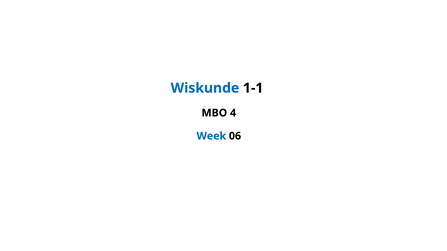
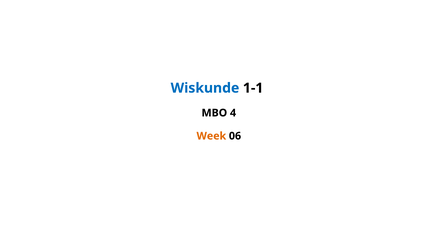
Week colour: blue -> orange (211, 136)
